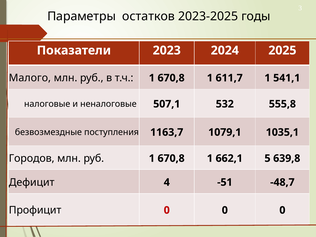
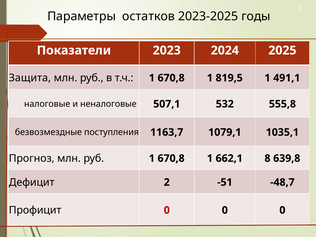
Малого: Малого -> Защита (30, 78)
611,7: 611,7 -> 819,5 (229, 78)
541,1: 541,1 -> 491,1 (287, 78)
Городов: Городов -> Прогноз (32, 158)
5: 5 -> 8 (267, 158)
4: 4 -> 2 (167, 182)
